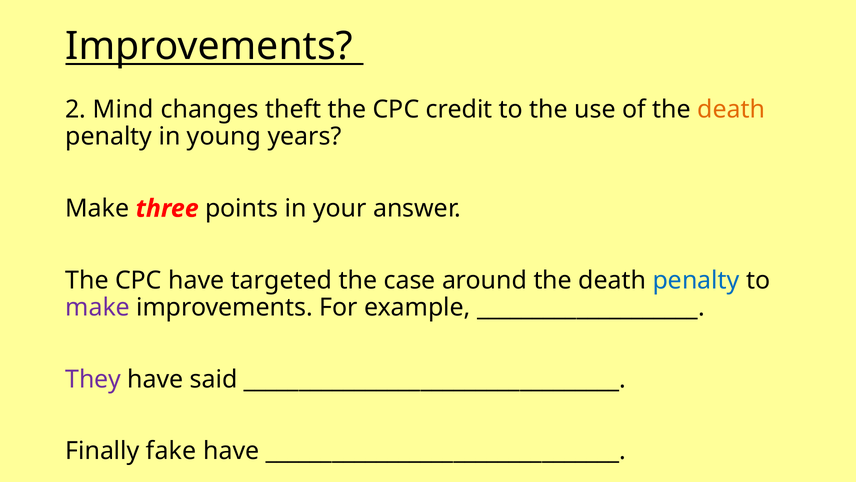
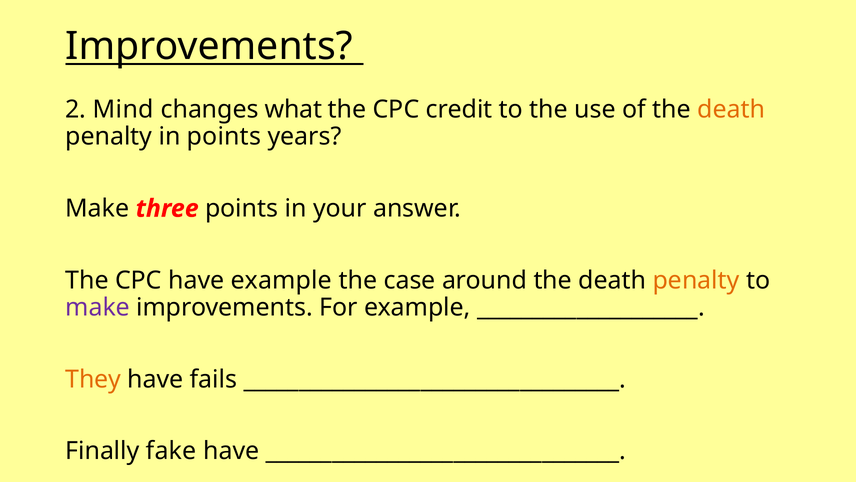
theft: theft -> what (293, 110)
in young: young -> points (224, 137)
have targeted: targeted -> example (281, 280)
penalty colour: blue -> orange (696, 280)
They colour: purple -> orange (93, 379)
said: said -> fails (214, 379)
